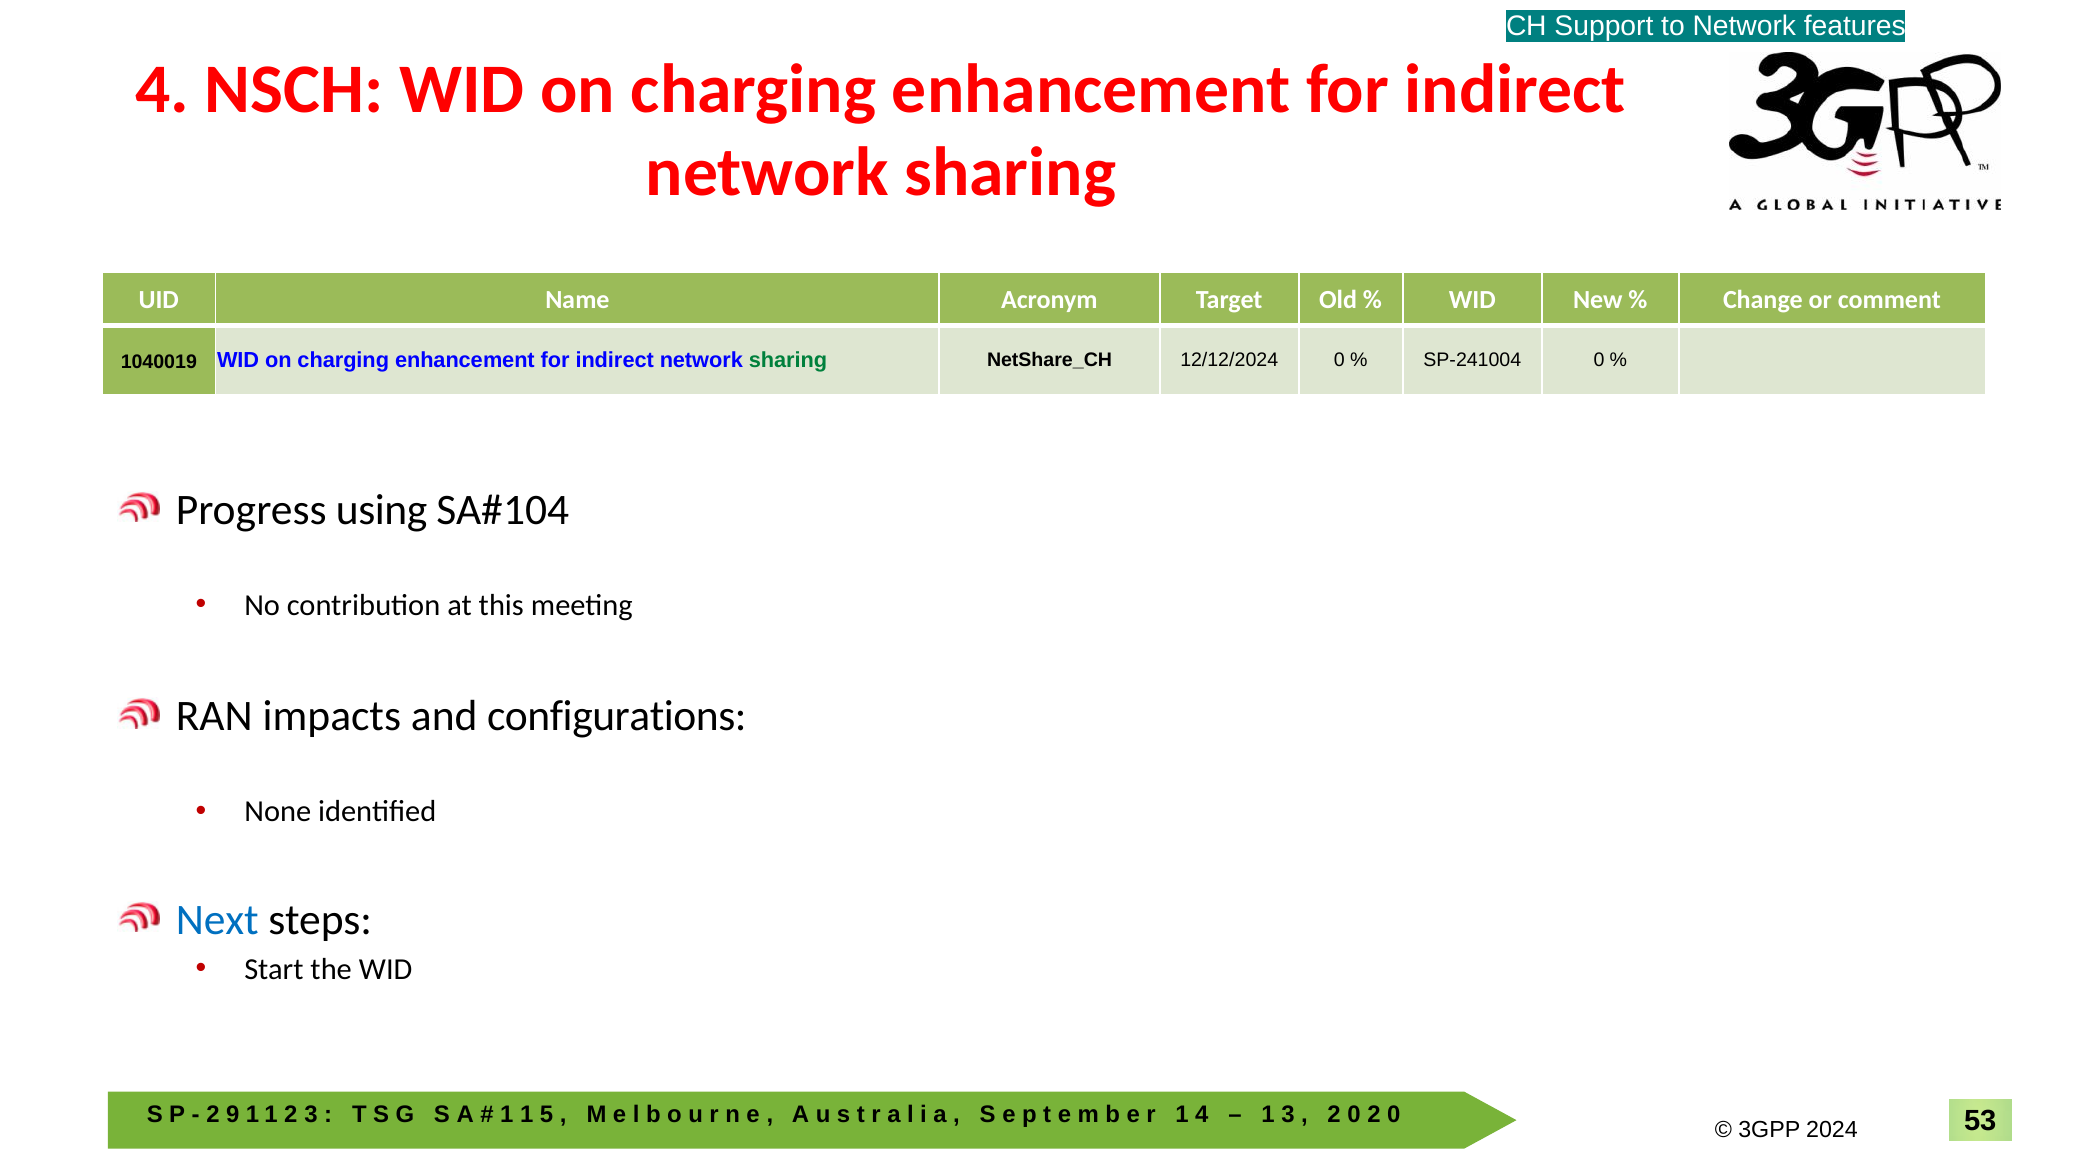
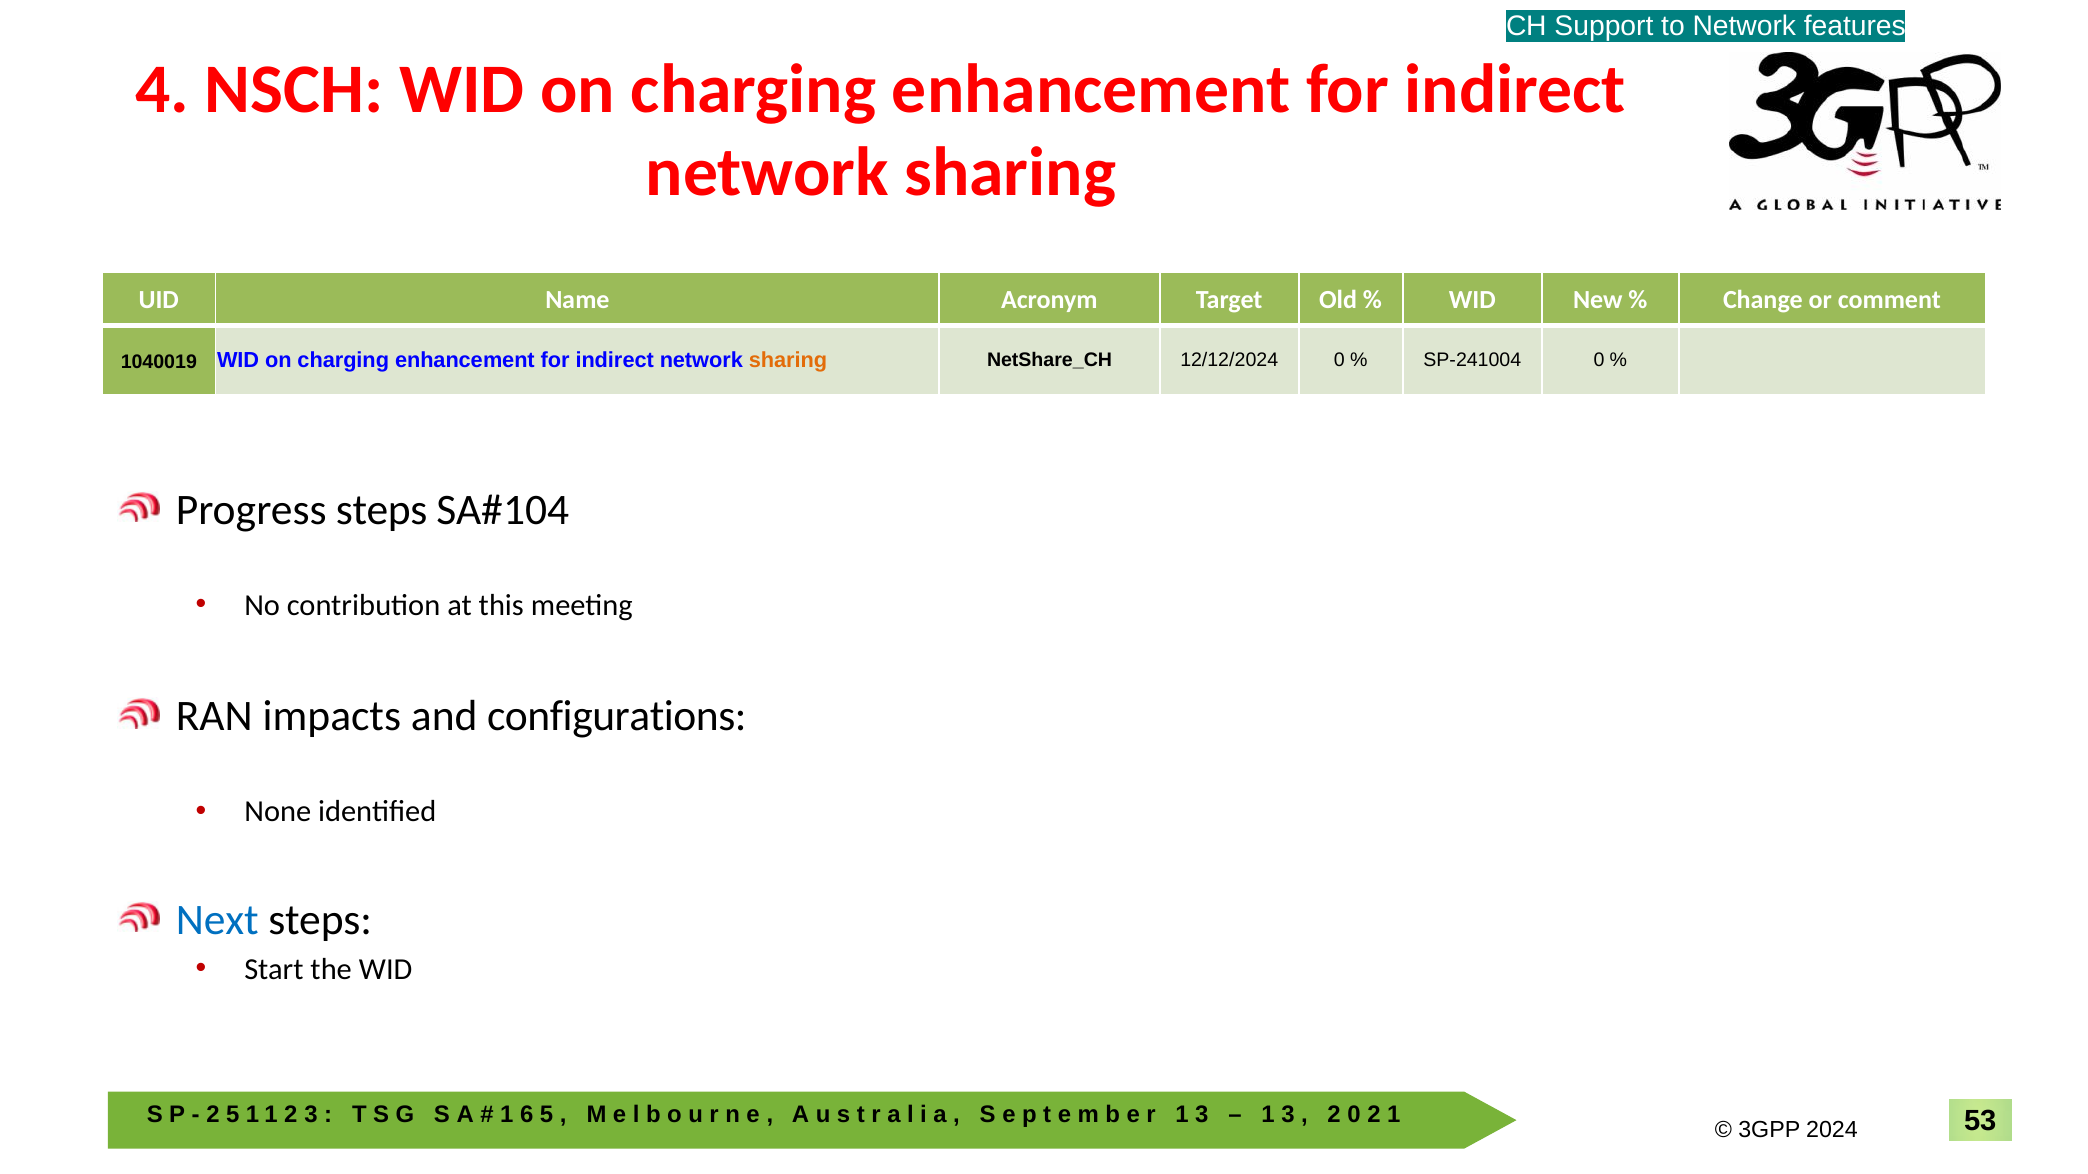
sharing colour: green -> orange (788, 361)
Progress using: using -> steps (382, 510)
9: 9 -> 5 (233, 1115)
1: 1 -> 6 (527, 1115)
4: 4 -> 3 (1202, 1115)
0: 0 -> 1 (1394, 1115)
